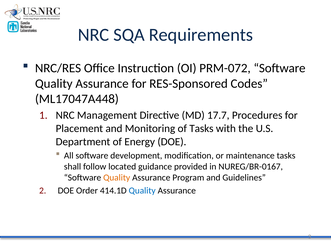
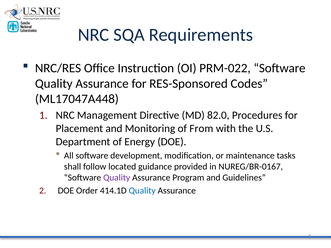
PRM-072: PRM-072 -> PRM-022 (225, 68)
17.7: 17.7 -> 82.0 (218, 115)
of Tasks: Tasks -> From (201, 129)
Quality colour: orange -> purple (117, 178)
